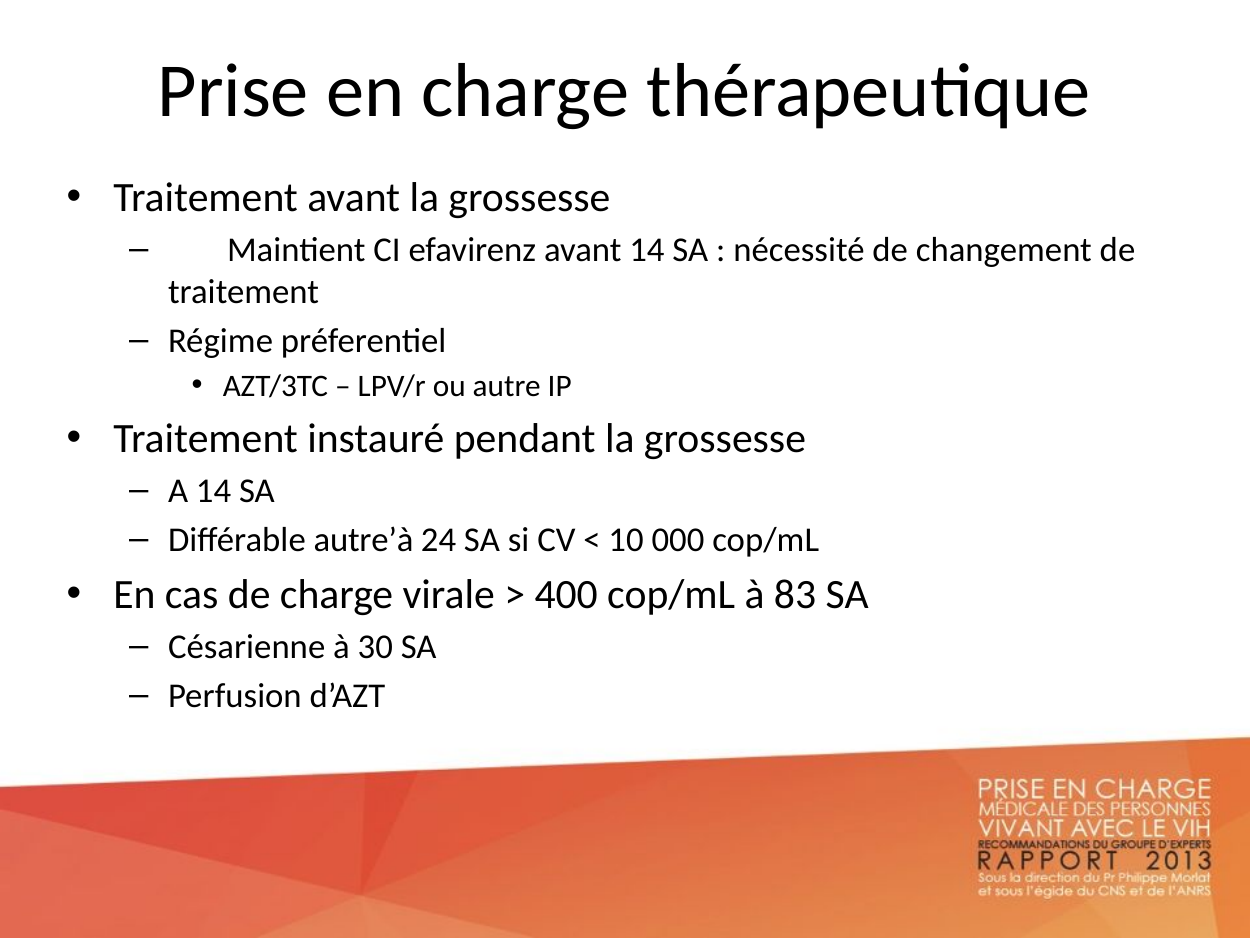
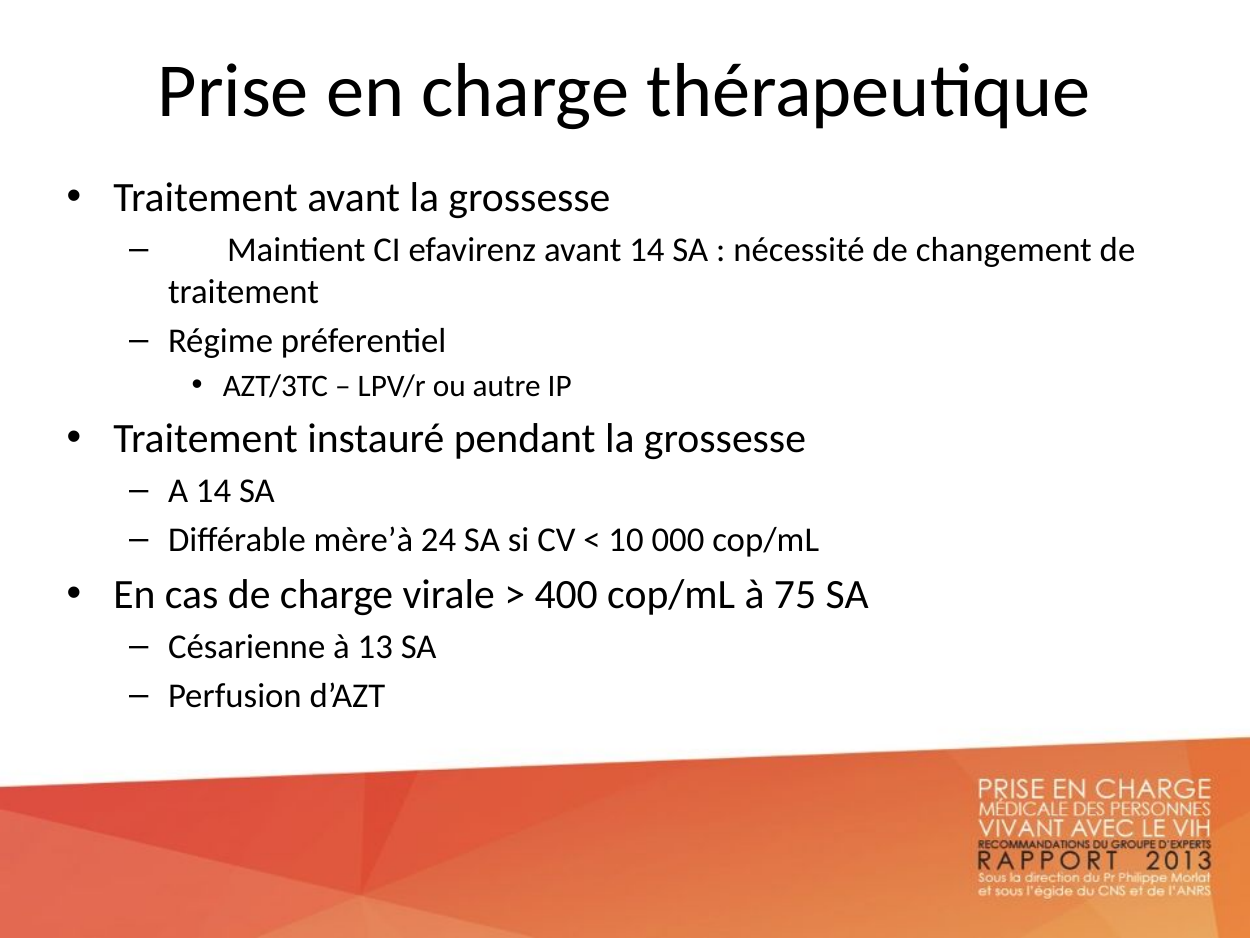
autre’à: autre’à -> mère’à (363, 540)
83: 83 -> 75 (795, 594)
30: 30 -> 13 (375, 647)
